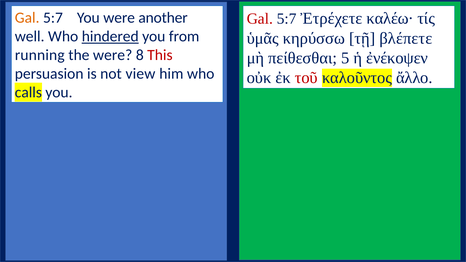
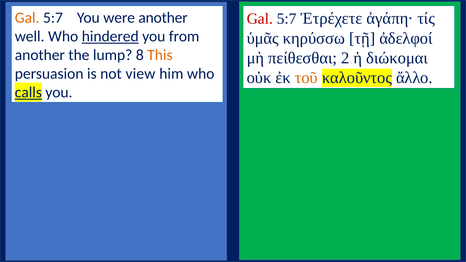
καλέω·: καλέω· -> ἀγάπη· (390, 18)
βλέπετε: βλέπετε -> ἀδελφοί (406, 38)
running: running -> another (40, 55)
the were: were -> lump (113, 55)
This colour: red -> orange (160, 55)
5: 5 -> 2 (345, 58)
ἐνέκοψεν: ἐνέκοψεν -> διώκομαι (397, 58)
τοῦ colour: red -> orange (306, 78)
calls underline: none -> present (28, 92)
